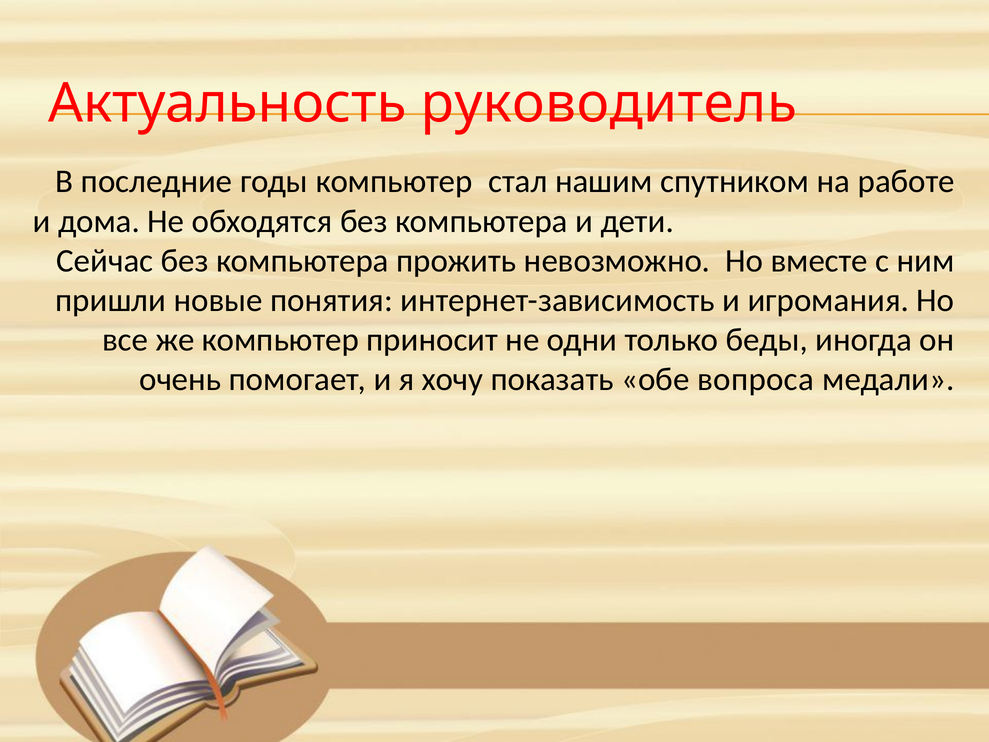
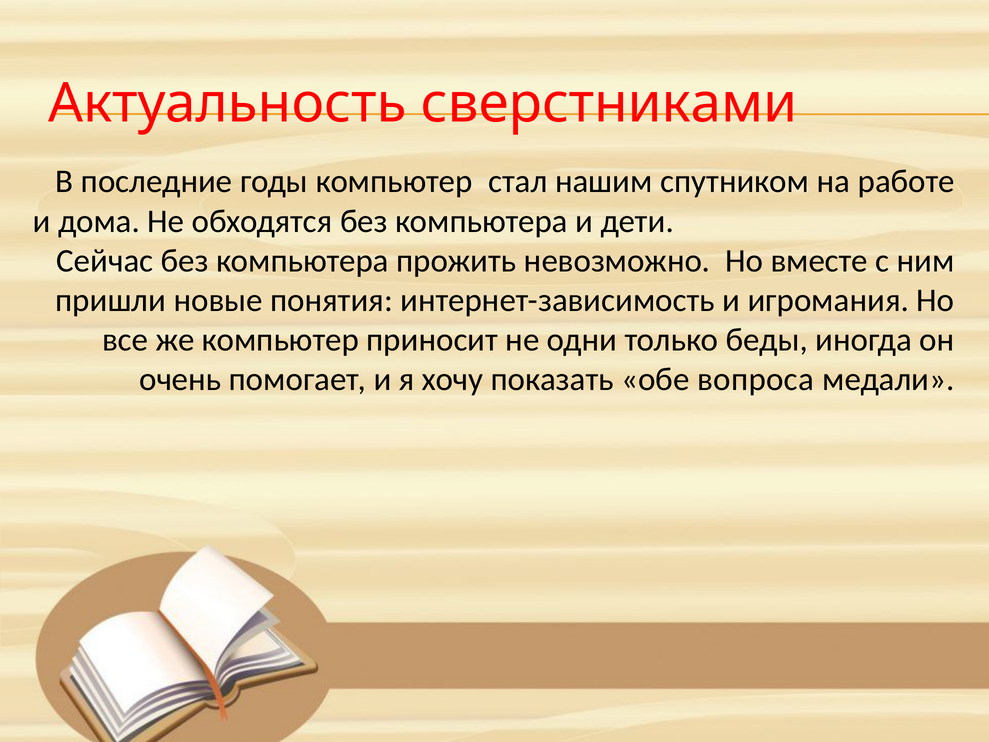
руководитель: руководитель -> сверстниками (609, 103)
